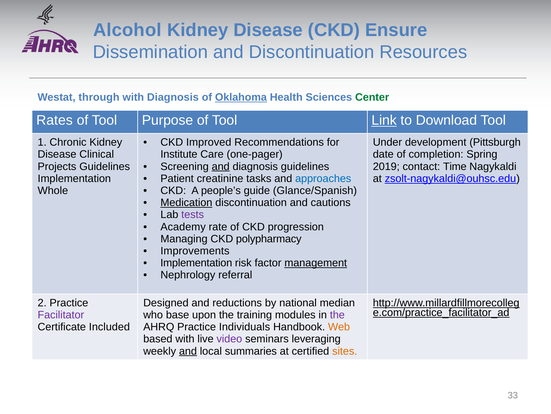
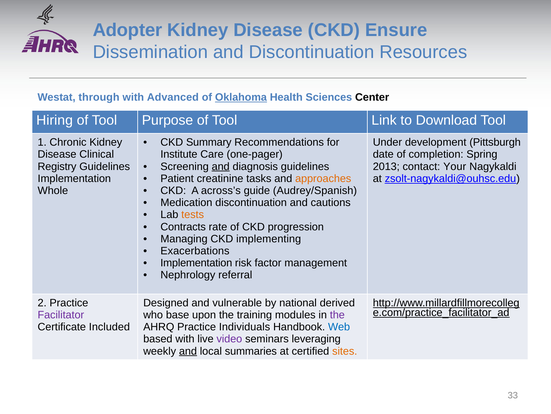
Alcohol: Alcohol -> Adopter (127, 30)
with Diagnosis: Diagnosis -> Advanced (173, 97)
Center colour: green -> black (372, 97)
Rates: Rates -> Hiring (55, 120)
Link underline: present -> none (384, 120)
Improved: Improved -> Summary (209, 142)
Projects: Projects -> Registry (57, 166)
2019: 2019 -> 2013 (386, 166)
Time: Time -> Your (455, 166)
approaches colour: blue -> orange (323, 178)
people’s: people’s -> across’s (221, 190)
Glance/Spanish: Glance/Spanish -> Audrey/Spanish (315, 190)
Medication underline: present -> none (186, 202)
tests colour: purple -> orange (193, 214)
Academy: Academy -> Contracts (183, 226)
polypharmacy: polypharmacy -> implementing (269, 238)
Improvements: Improvements -> Exacerbations (195, 250)
management underline: present -> none (316, 263)
reductions: reductions -> vulnerable (237, 302)
median: median -> derived (337, 302)
Web colour: orange -> blue (339, 326)
